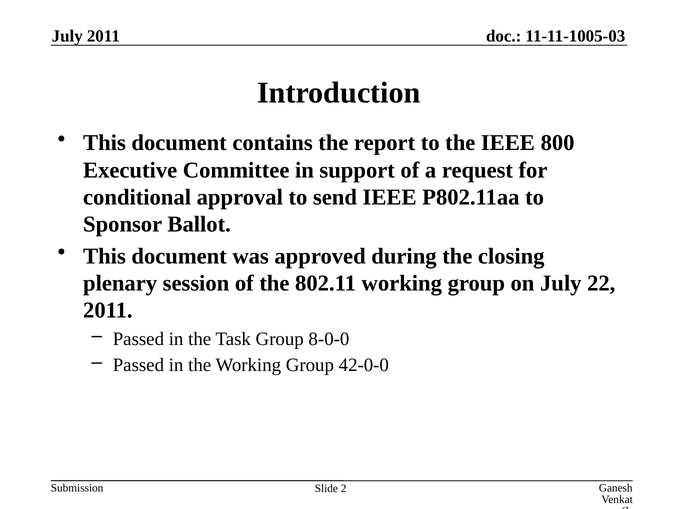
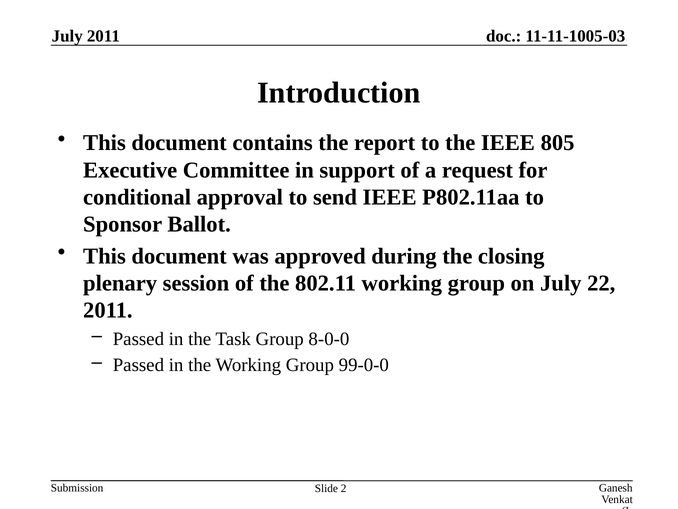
800: 800 -> 805 (558, 143)
42-0-0: 42-0-0 -> 99-0-0 (364, 365)
